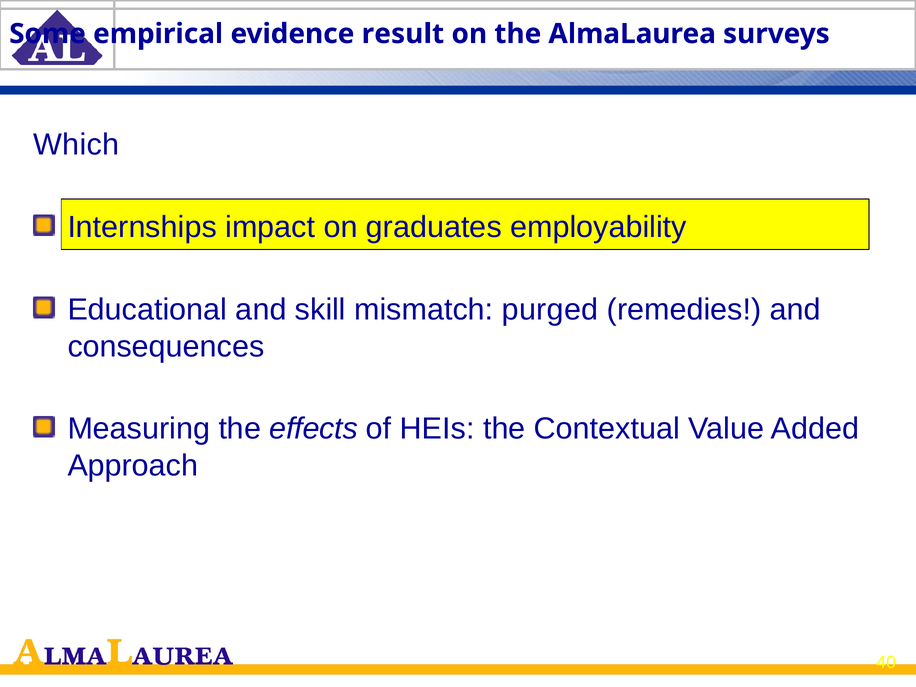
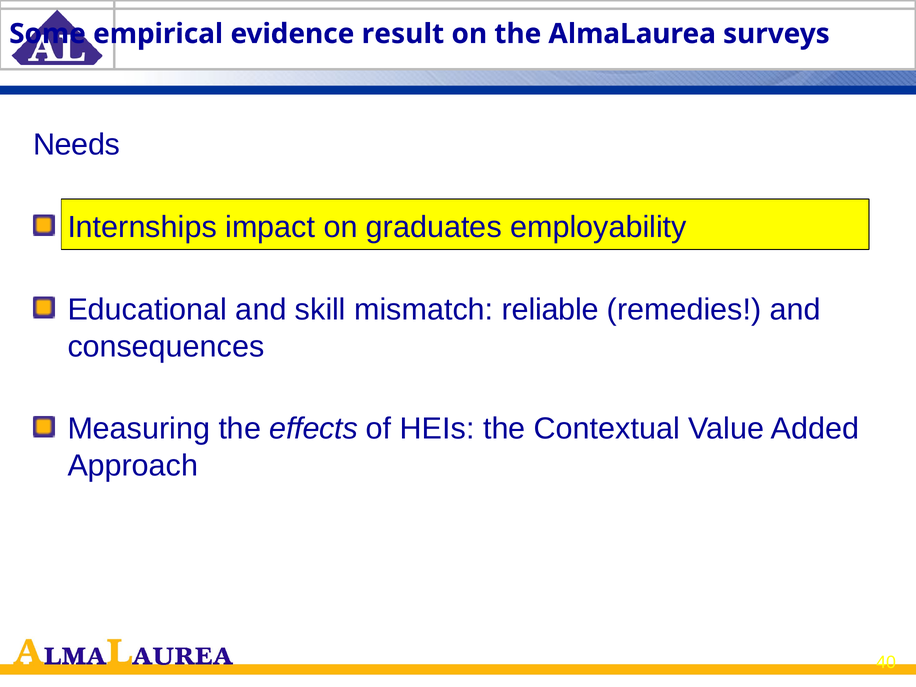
Which: Which -> Needs (77, 145)
purged: purged -> reliable (550, 310)
